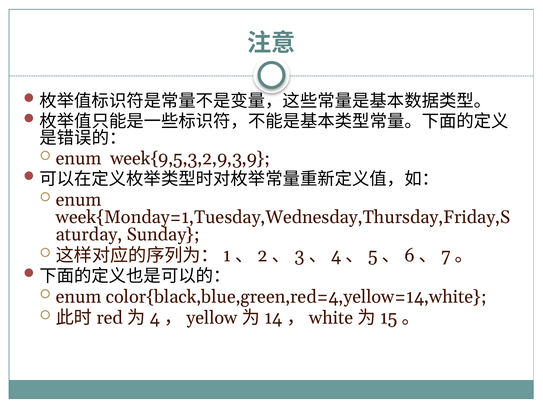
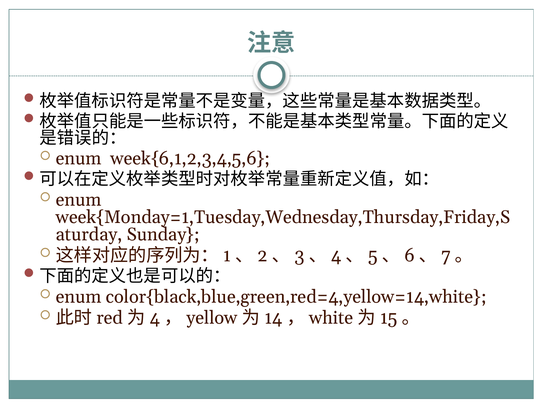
week{9,5,3,2,9,3,9: week{9,5,3,2,9,3,9 -> week{6,1,2,3,4,5,6 (190, 158)
